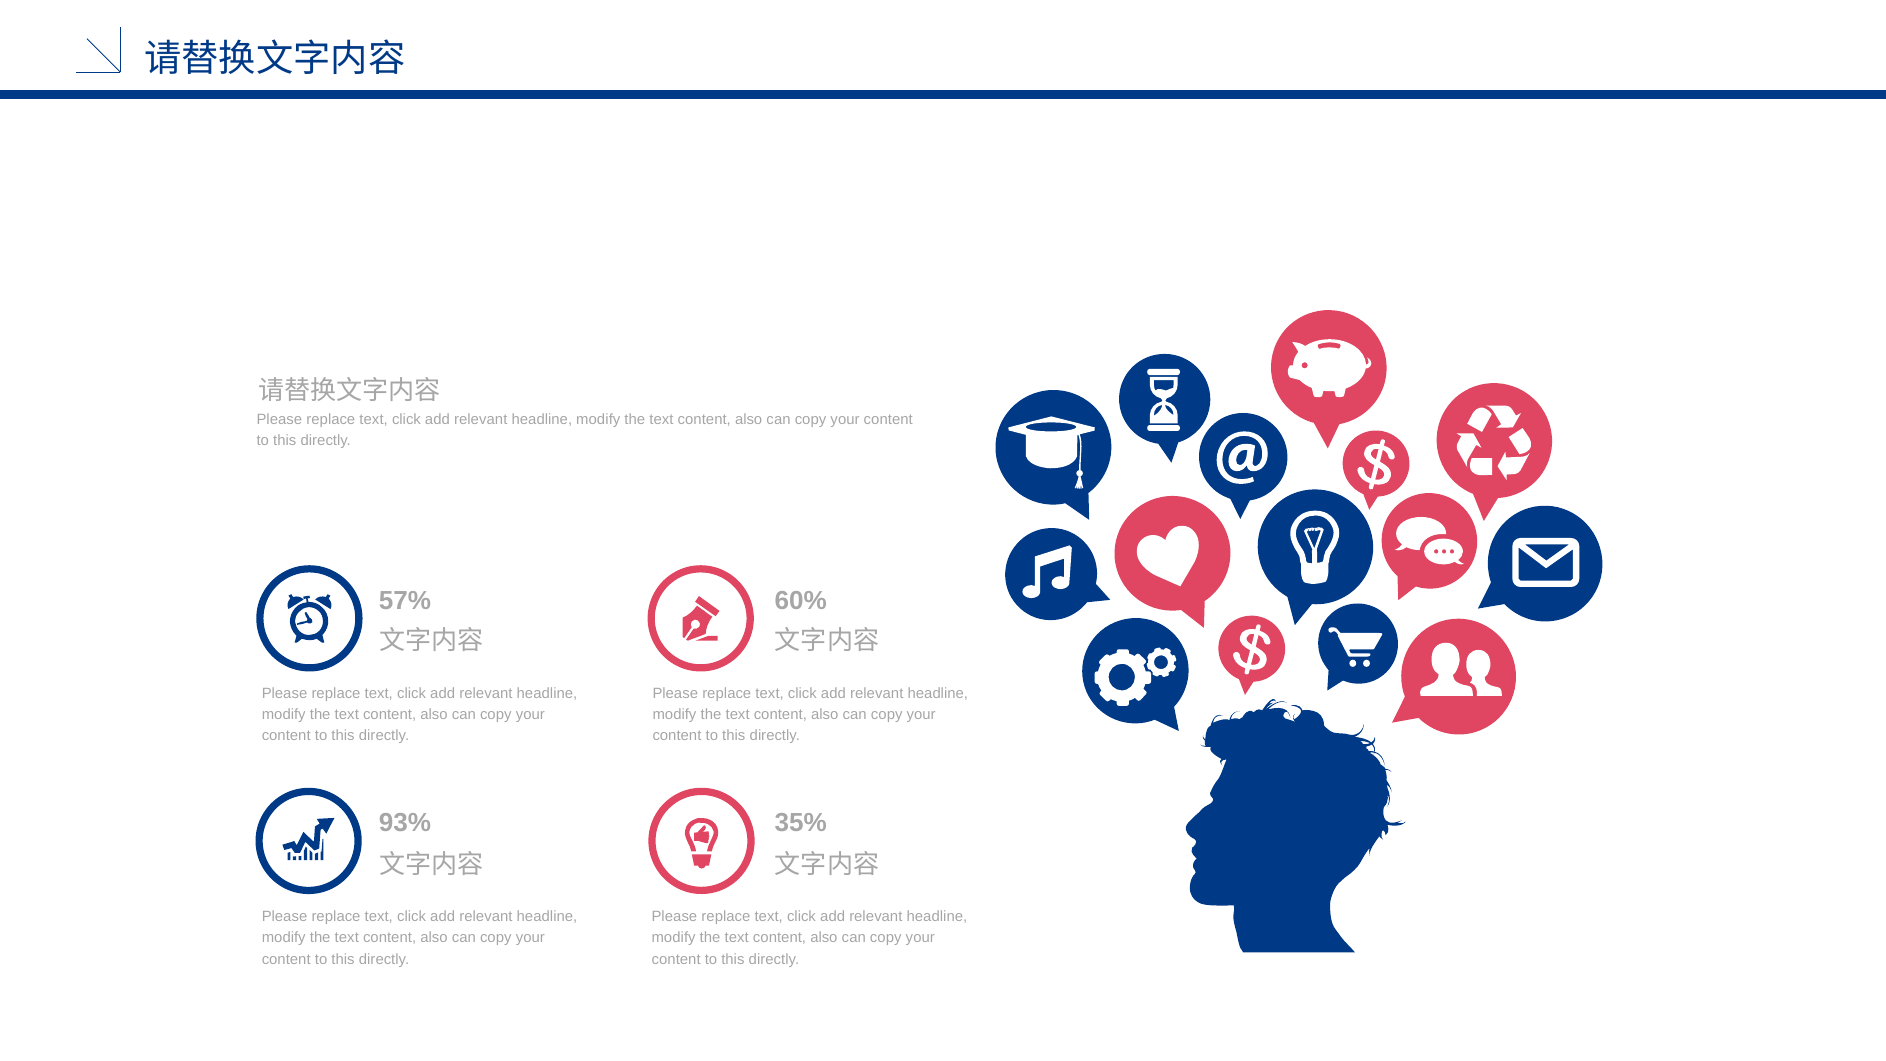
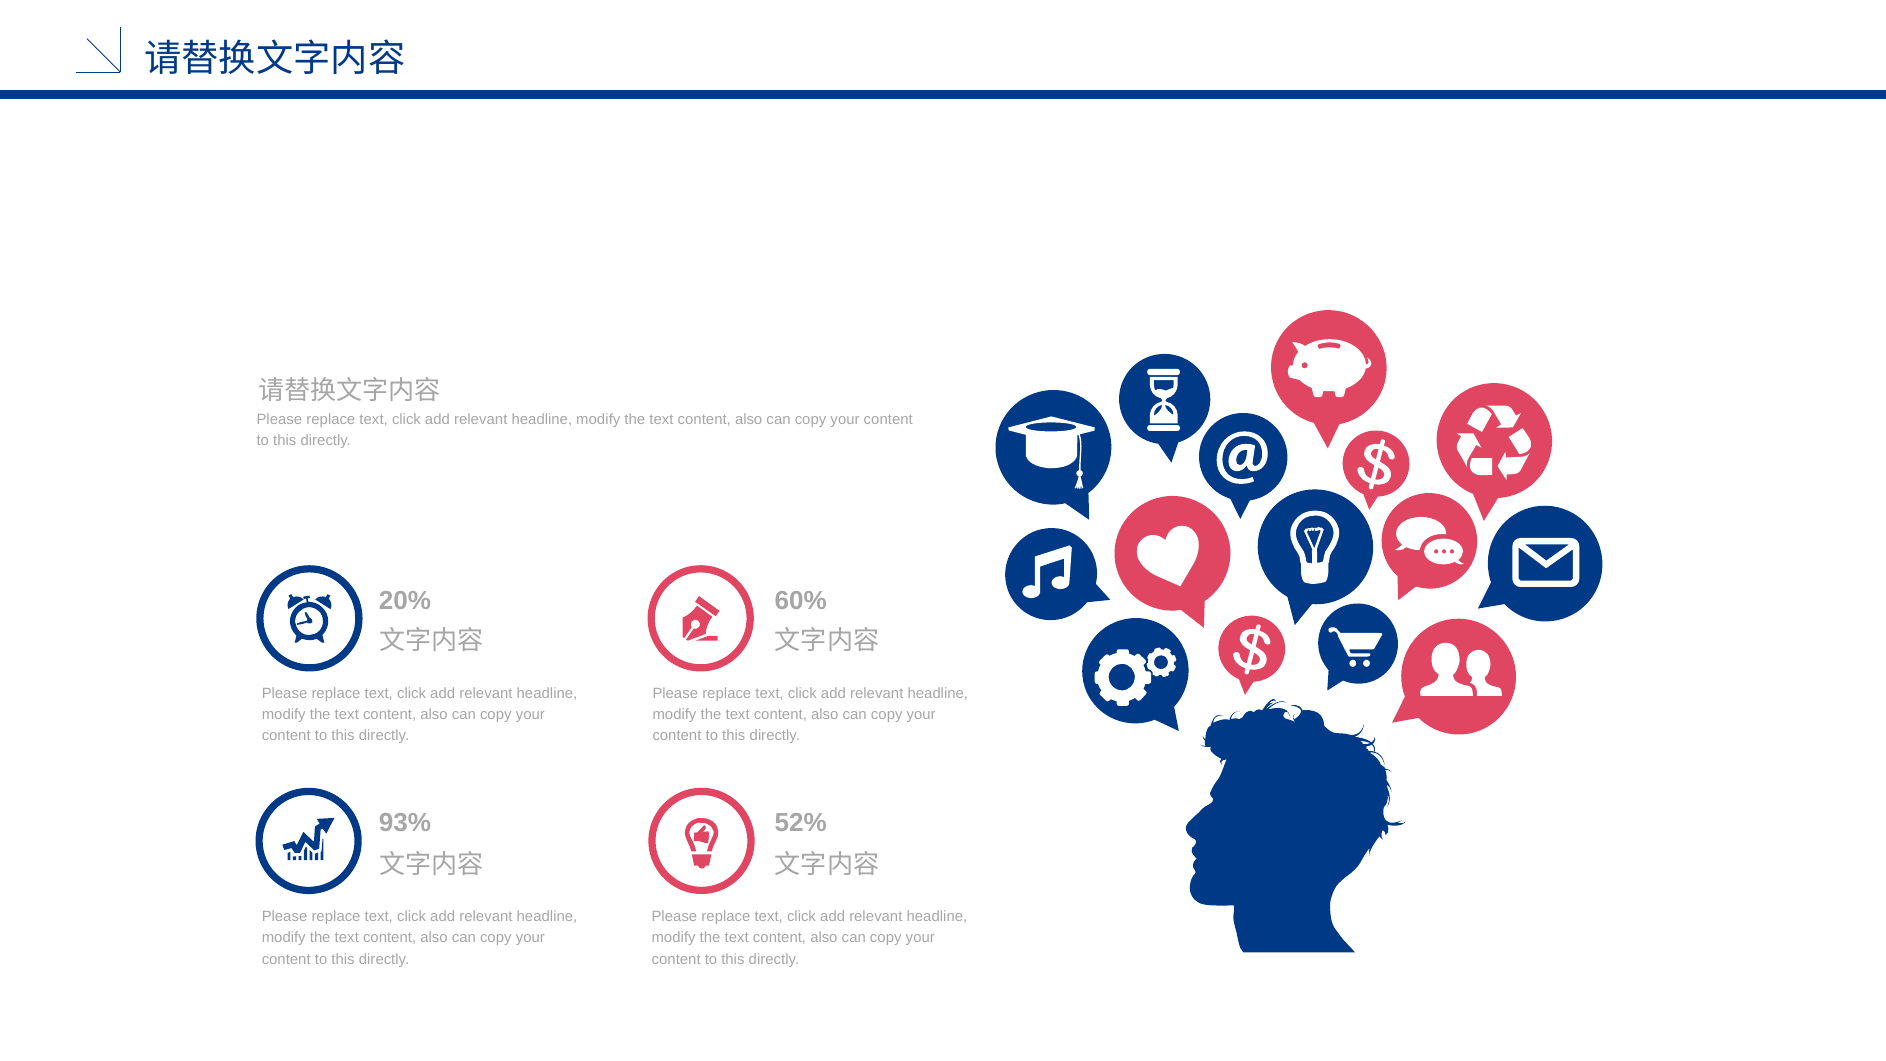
57%: 57% -> 20% (405, 601)
35%: 35% -> 52% (801, 823)
